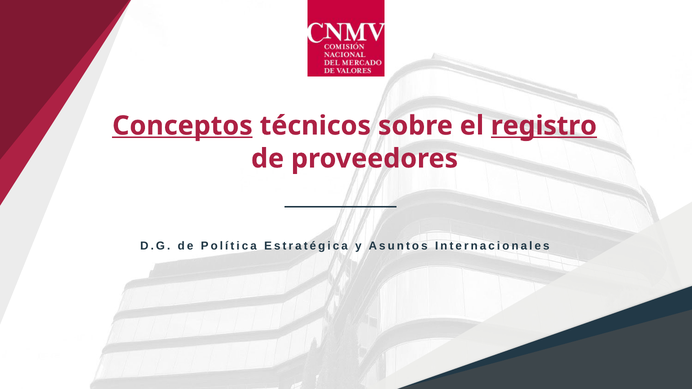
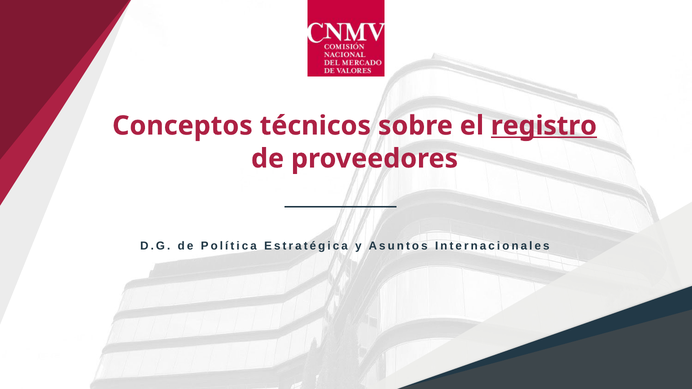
Conceptos underline: present -> none (182, 126)
